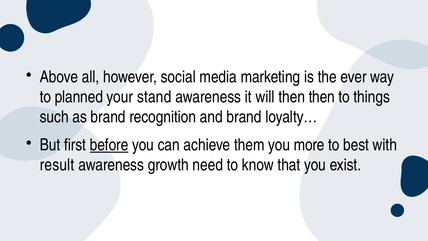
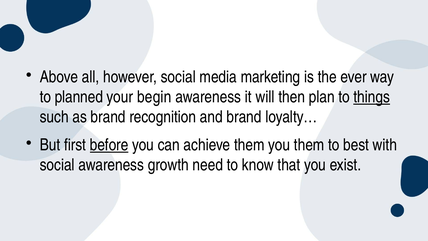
stand: stand -> begin (154, 97)
then then: then -> plan (322, 97)
things underline: none -> present (372, 97)
you more: more -> them (309, 145)
result: result -> social (57, 165)
